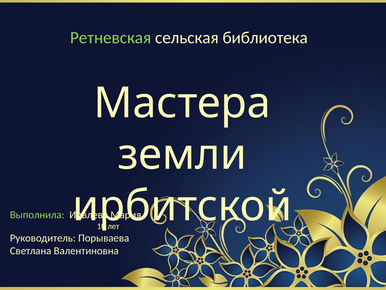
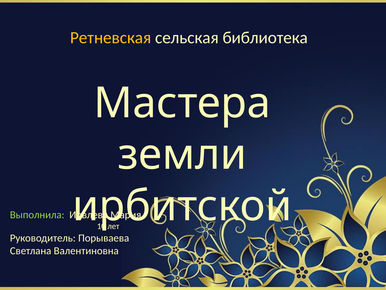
Ретневская colour: light green -> yellow (111, 38)
